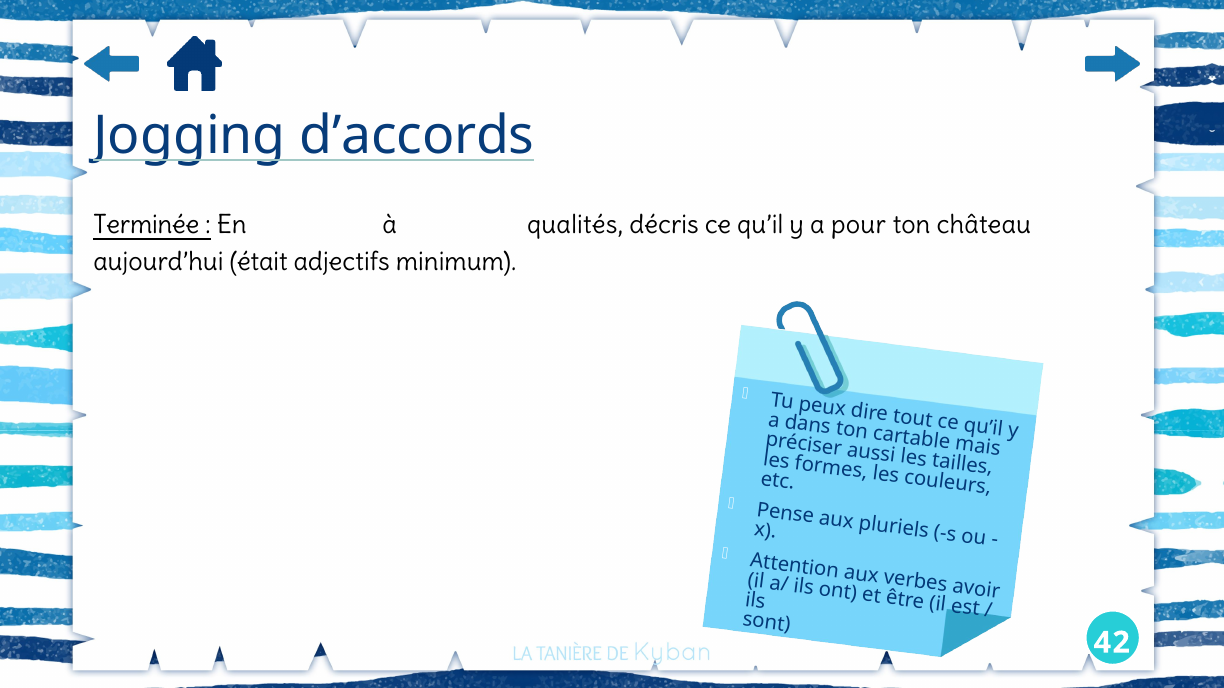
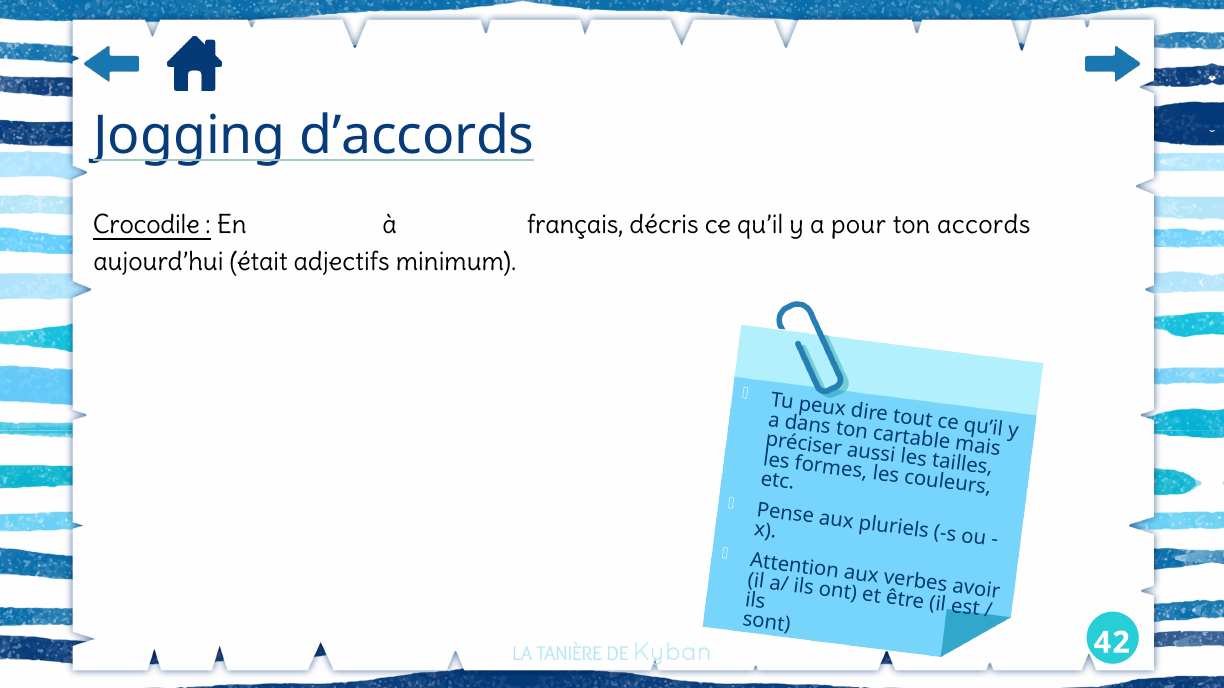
Terminée: Terminée -> Crocodile (146, 226)
qualités: qualités -> français (575, 226)
château: château -> accords (984, 226)
